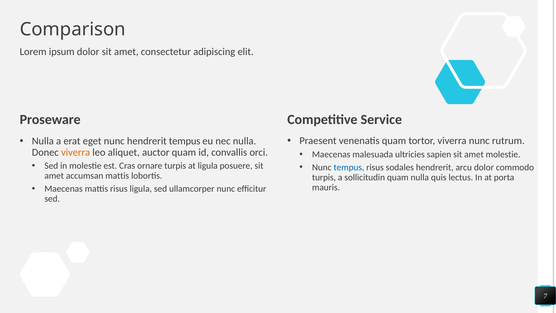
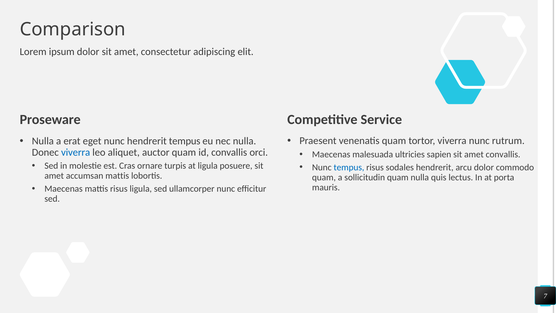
viverra colour: orange -> blue (76, 152)
amet molestie: molestie -> convallis (503, 154)
turpis: turpis -> quam (324, 177)
